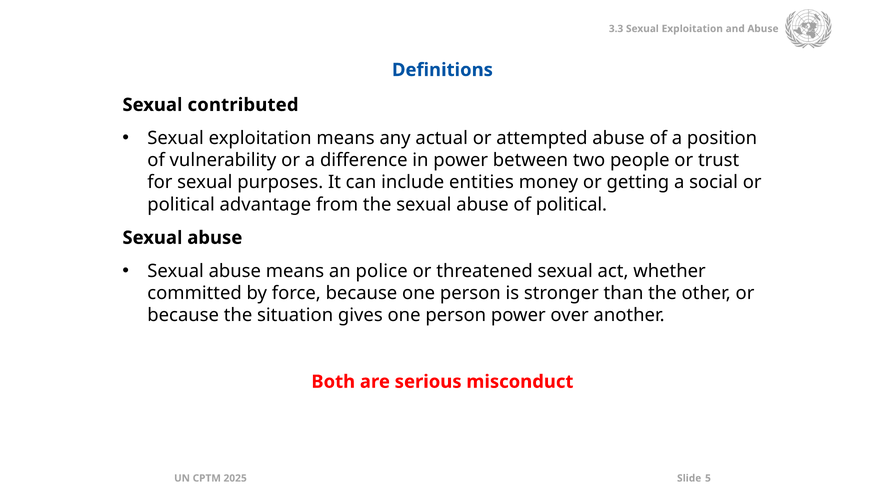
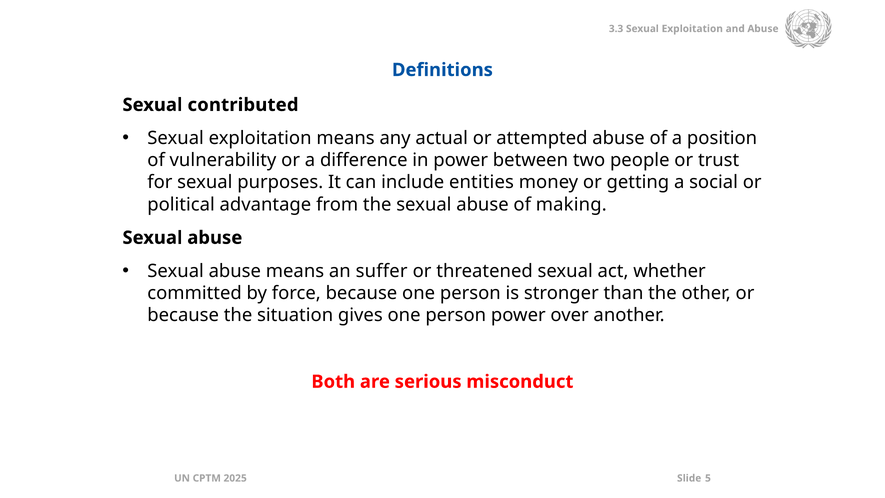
of political: political -> making (571, 204)
police: police -> suffer (382, 271)
